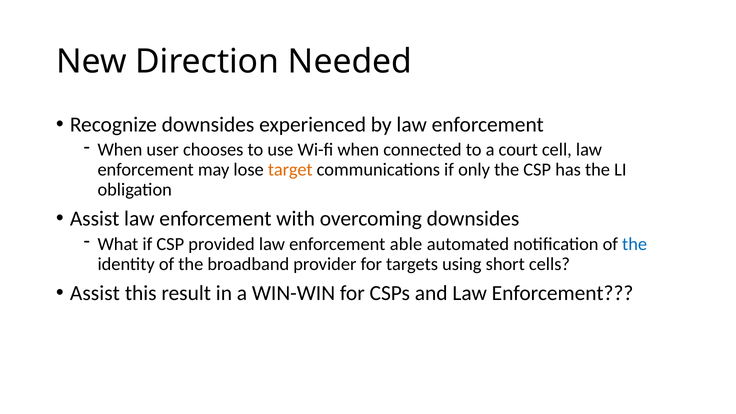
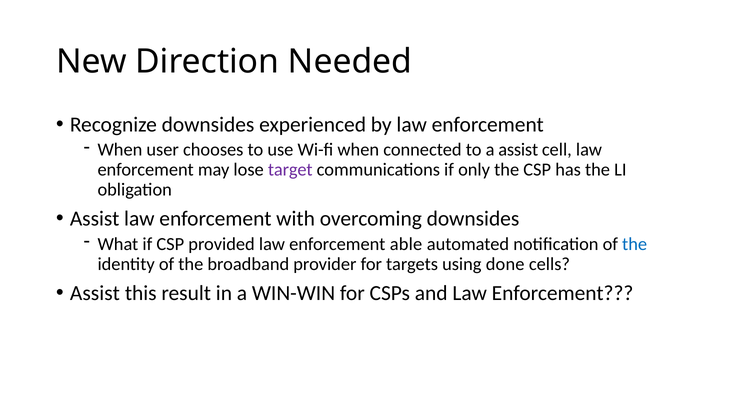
a court: court -> assist (518, 150)
target colour: orange -> purple (290, 170)
short: short -> done (505, 264)
